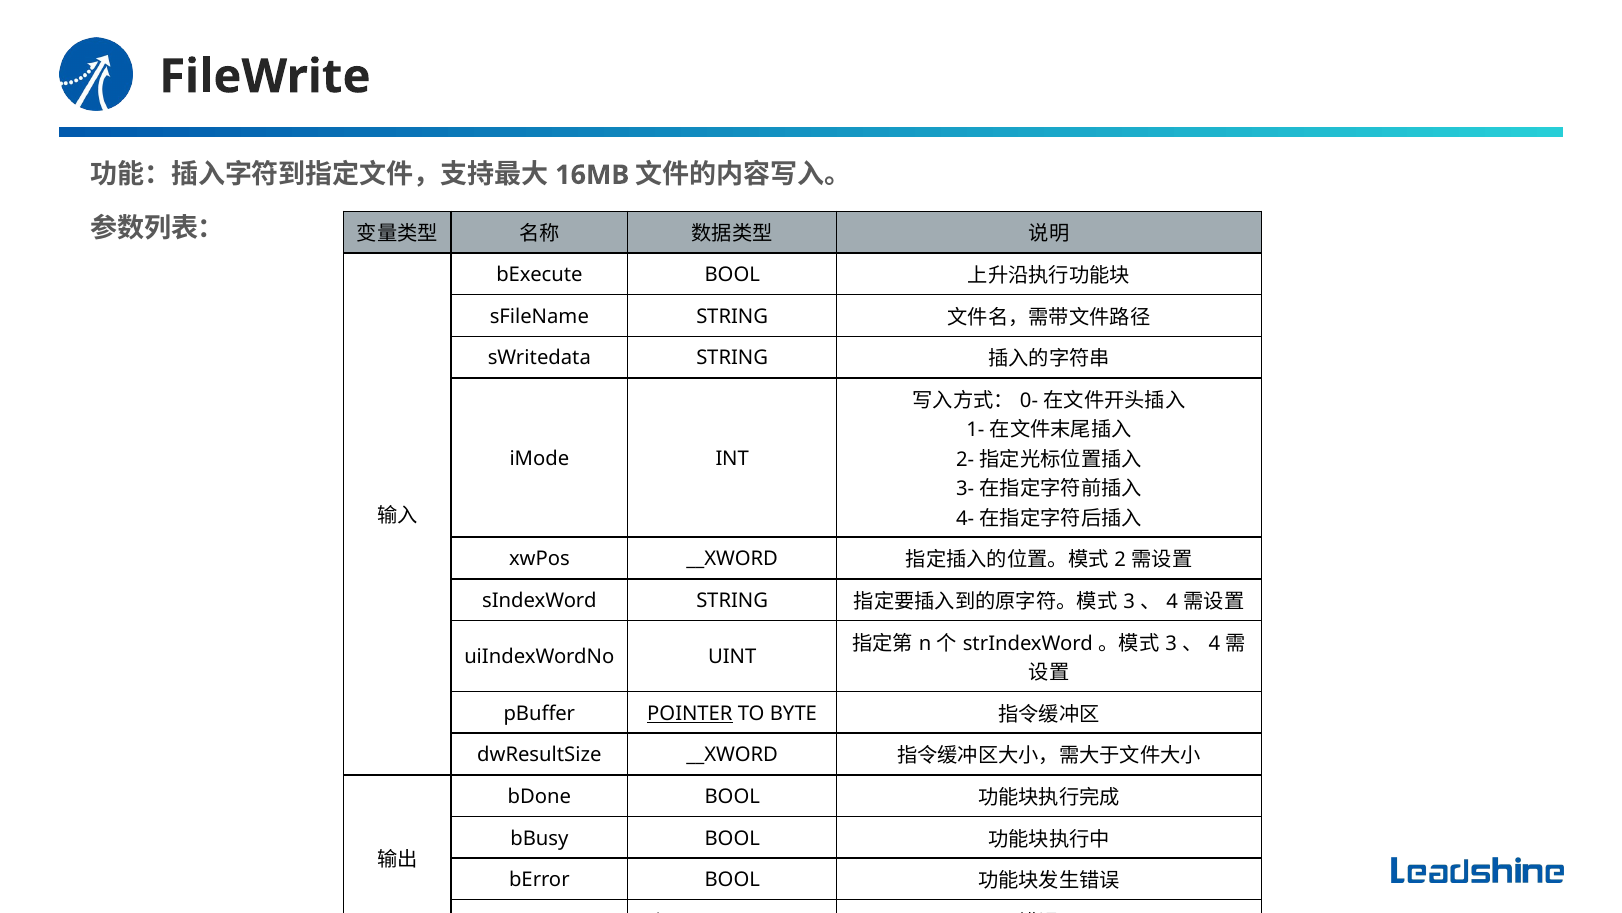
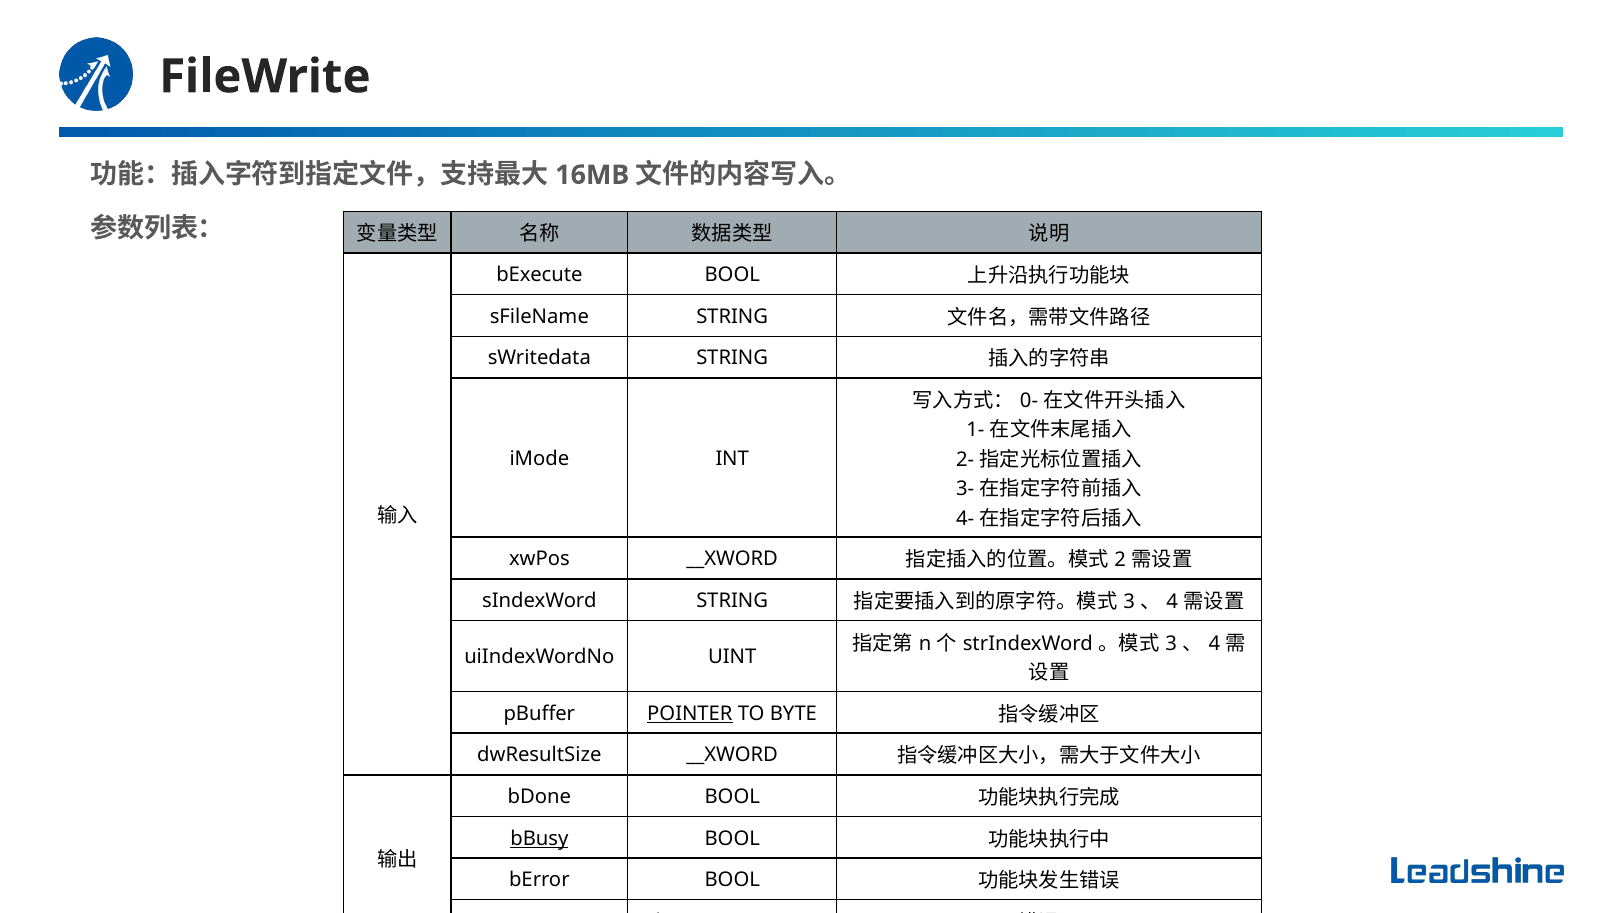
bBusy underline: none -> present (539, 838)
